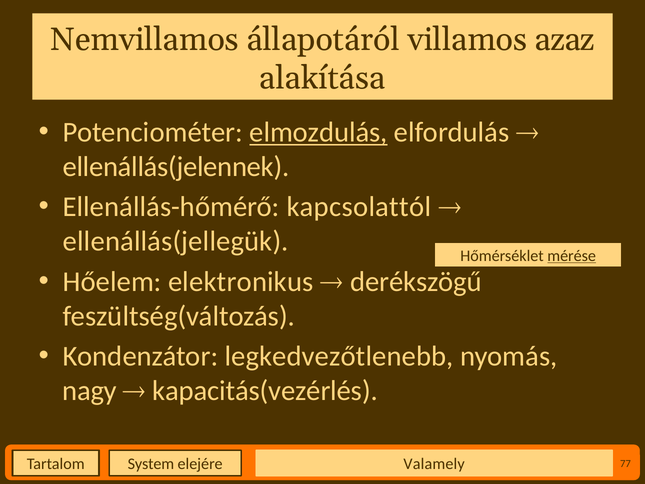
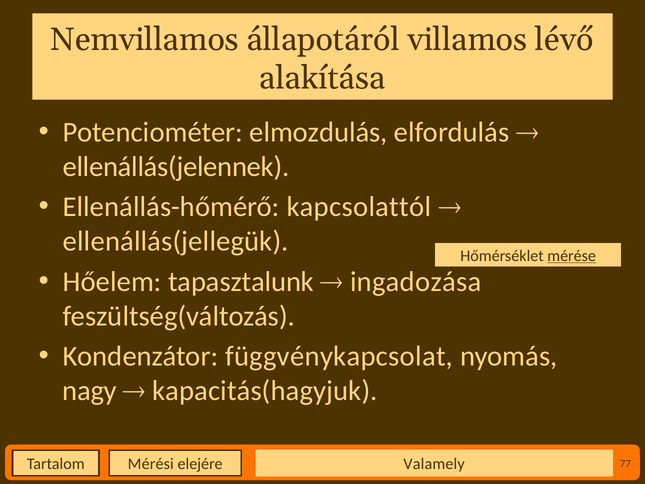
azaz: azaz -> lévő (564, 39)
elmozdulás underline: present -> none (318, 132)
elektronikus: elektronikus -> tapasztalunk (241, 281)
derékszögű: derékszögű -> ingadozása (416, 281)
legkedvezőtlenebb: legkedvezőtlenebb -> függvénykapcsolat (339, 356)
kapacitás(vezérlés: kapacitás(vezérlés -> kapacitás(hagyjuk (265, 391)
System: System -> Mérési (151, 464)
